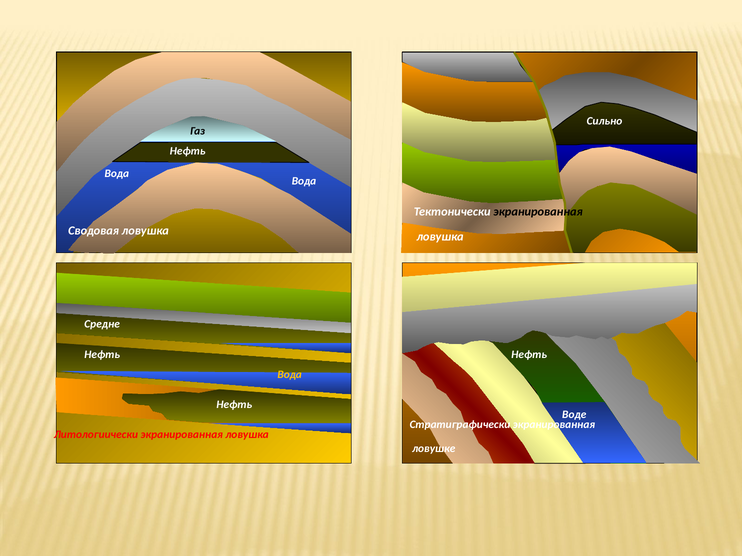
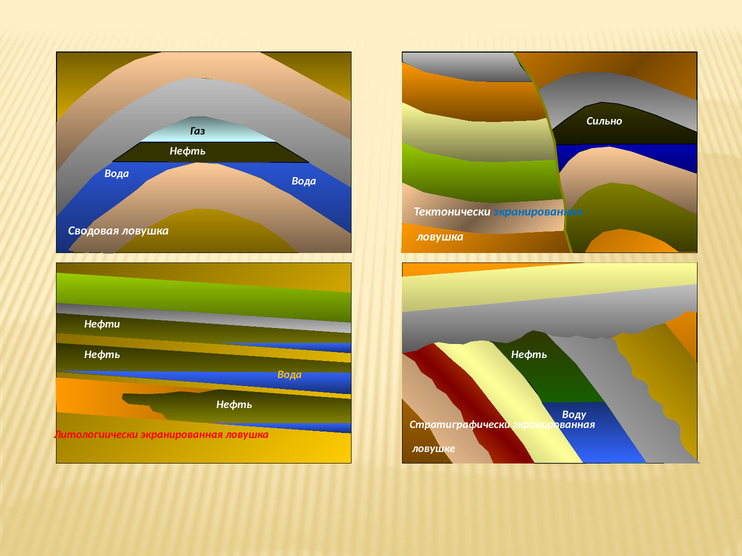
экранированная colour: black -> blue (538, 212)
Средне: Средне -> Нефти (102, 324)
Воде: Воде -> Воду (574, 415)
